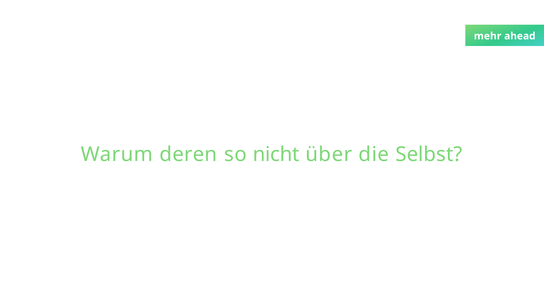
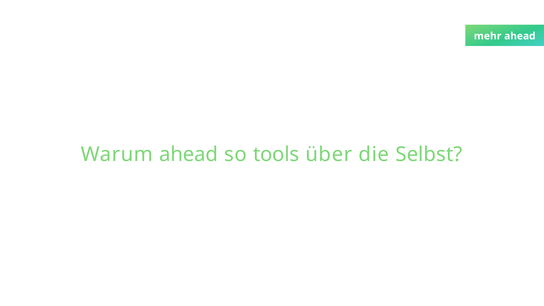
Warum deren: deren -> ahead (189, 154)
nicht: nicht -> tools (276, 154)
